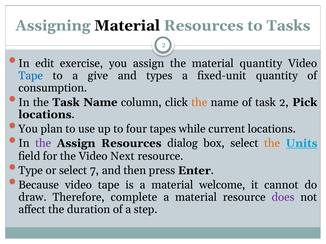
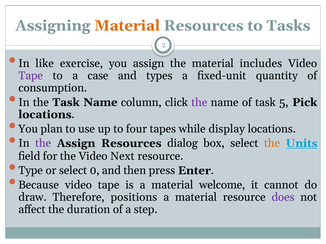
Material colour: black -> orange (127, 26)
edit: edit -> like (45, 64)
material quantity: quantity -> includes (261, 64)
Tape colour: blue -> purple (31, 76)
give: give -> case (98, 76)
the colour: orange -> purple (199, 102)
task 2: 2 -> 5 (284, 102)
current: current -> display (227, 129)
7: 7 -> 0 (95, 171)
complete: complete -> positions (134, 197)
